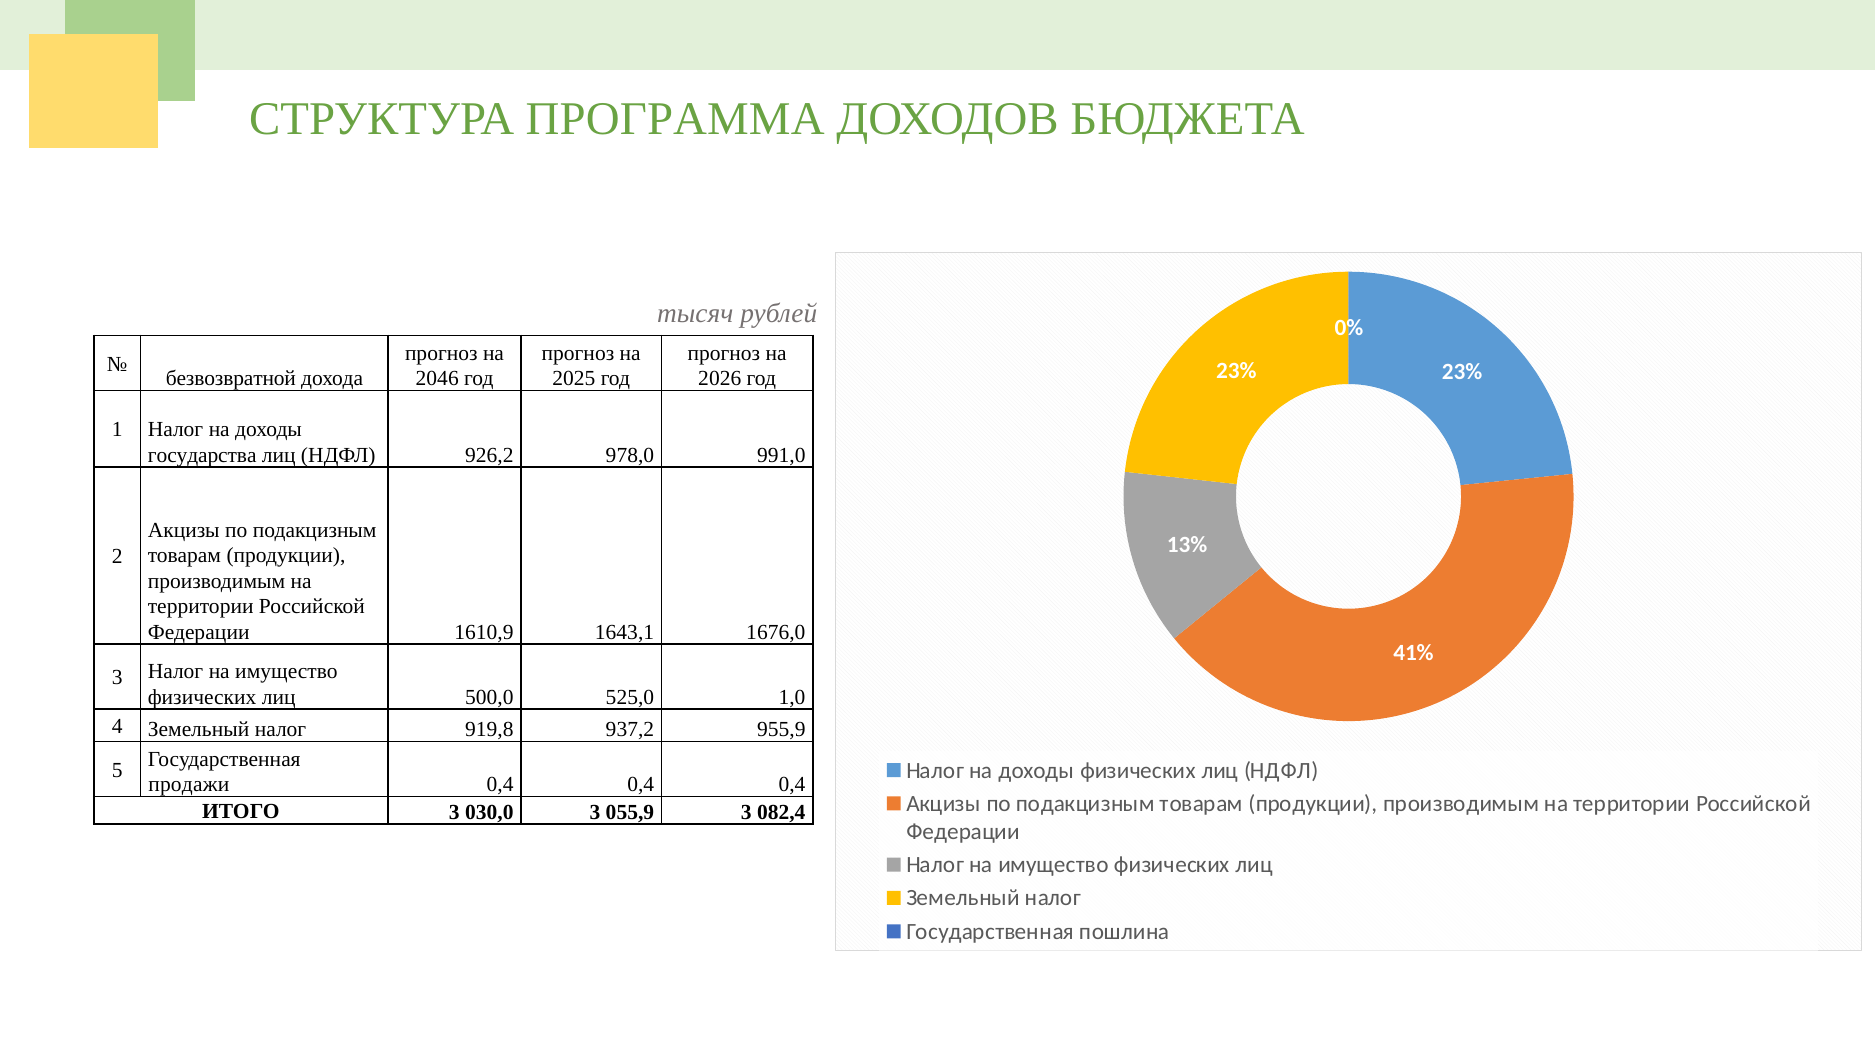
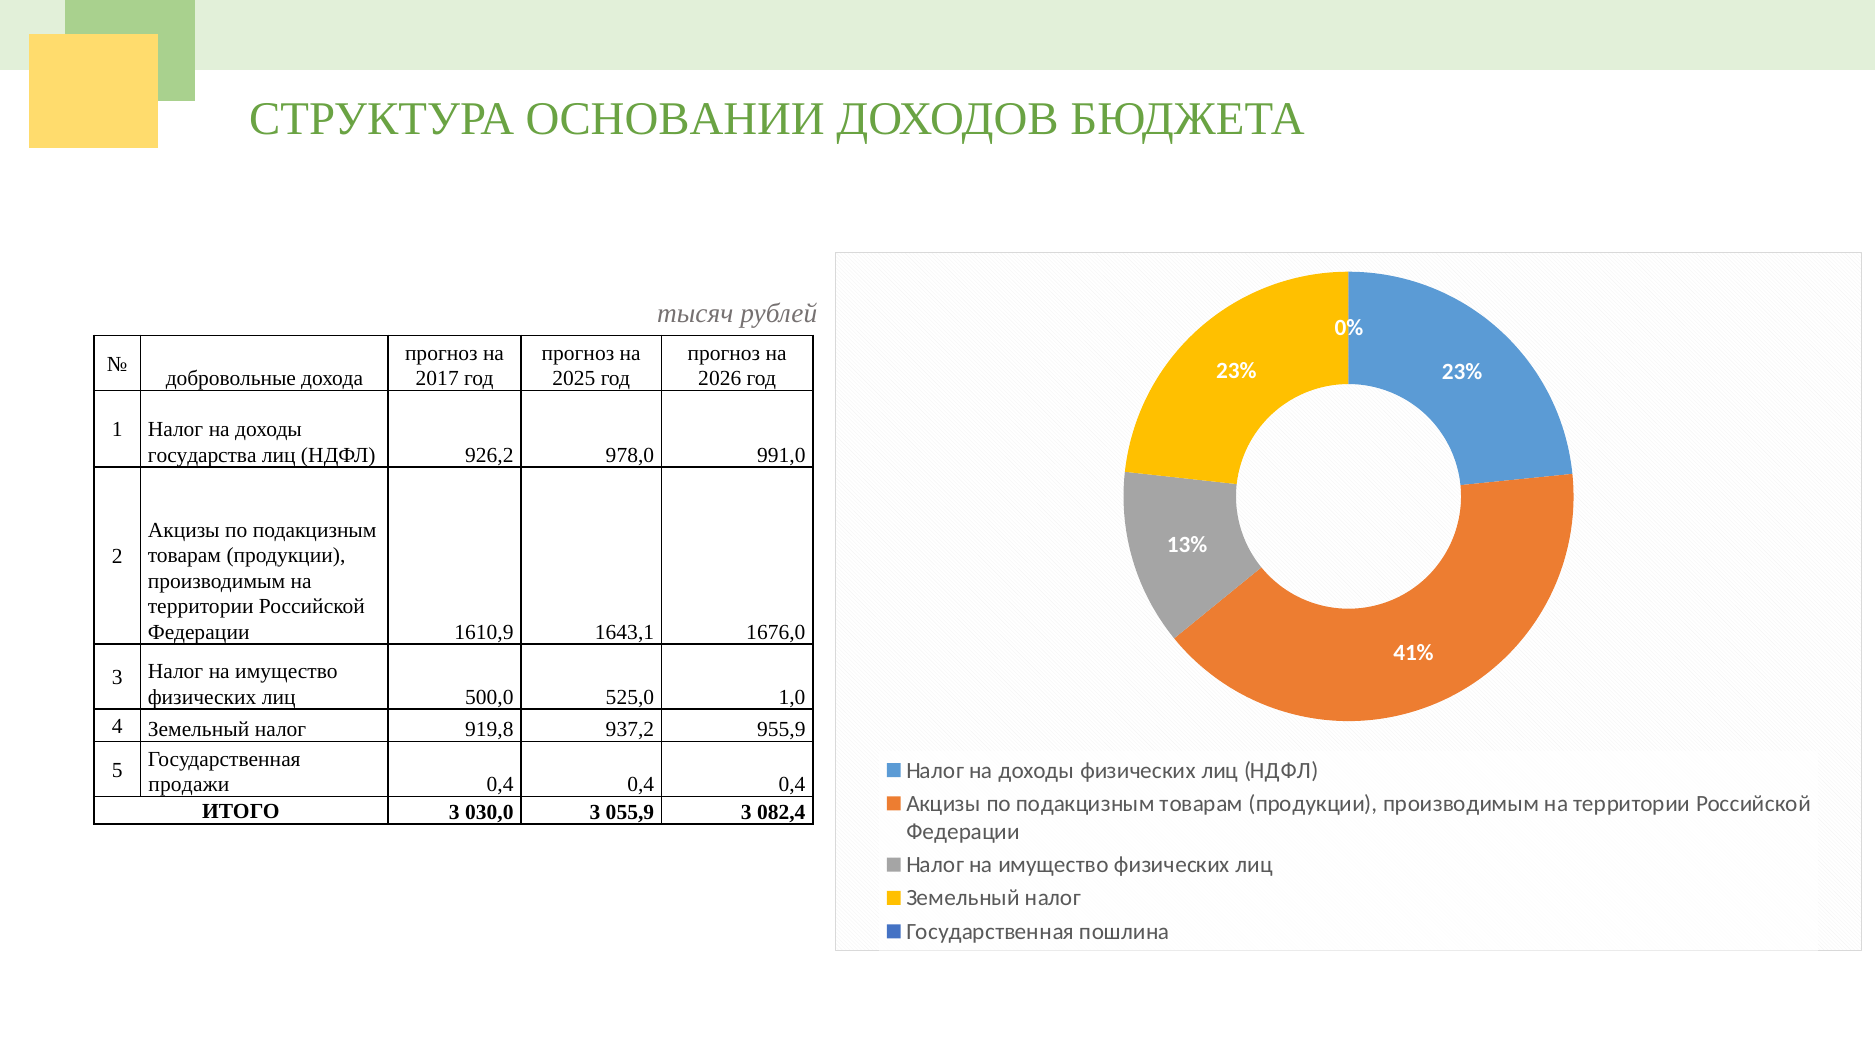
ПРОГРАММА: ПРОГРАММА -> ОСНОВАНИИ (675, 119)
безвозвратной: безвозвратной -> добровольные (231, 379)
2046: 2046 -> 2017 (437, 379)
